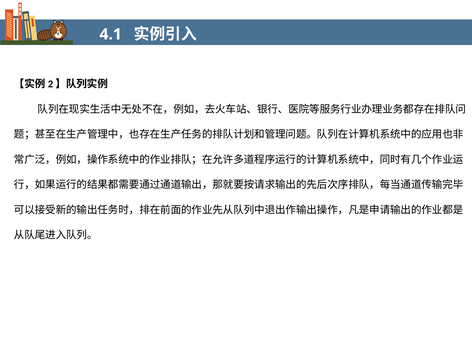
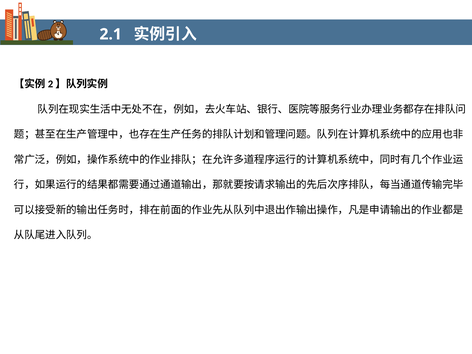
4.1: 4.1 -> 2.1 (111, 34)
